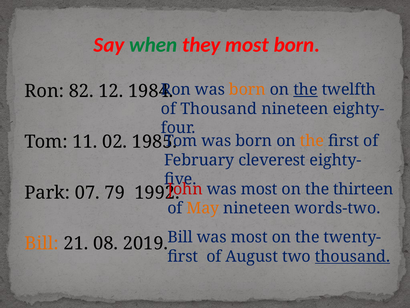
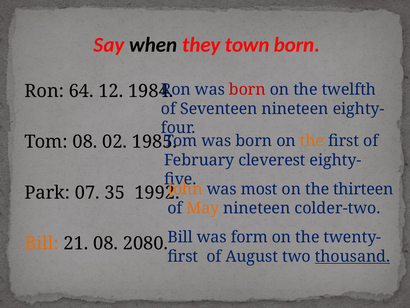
when colour: green -> black (153, 45)
they most: most -> town (247, 45)
born colour: orange -> red (247, 90)
the underline: present -> none (306, 90)
82: 82 -> 64 (81, 91)
of Thousand: Thousand -> Seventeen (219, 109)
Tom 11: 11 -> 08 (85, 142)
John colour: red -> orange (185, 189)
79: 79 -> 35 (115, 192)
words-two: words-two -> colder-two (337, 208)
Bill was most: most -> form (249, 237)
2019: 2019 -> 2080 (145, 243)
